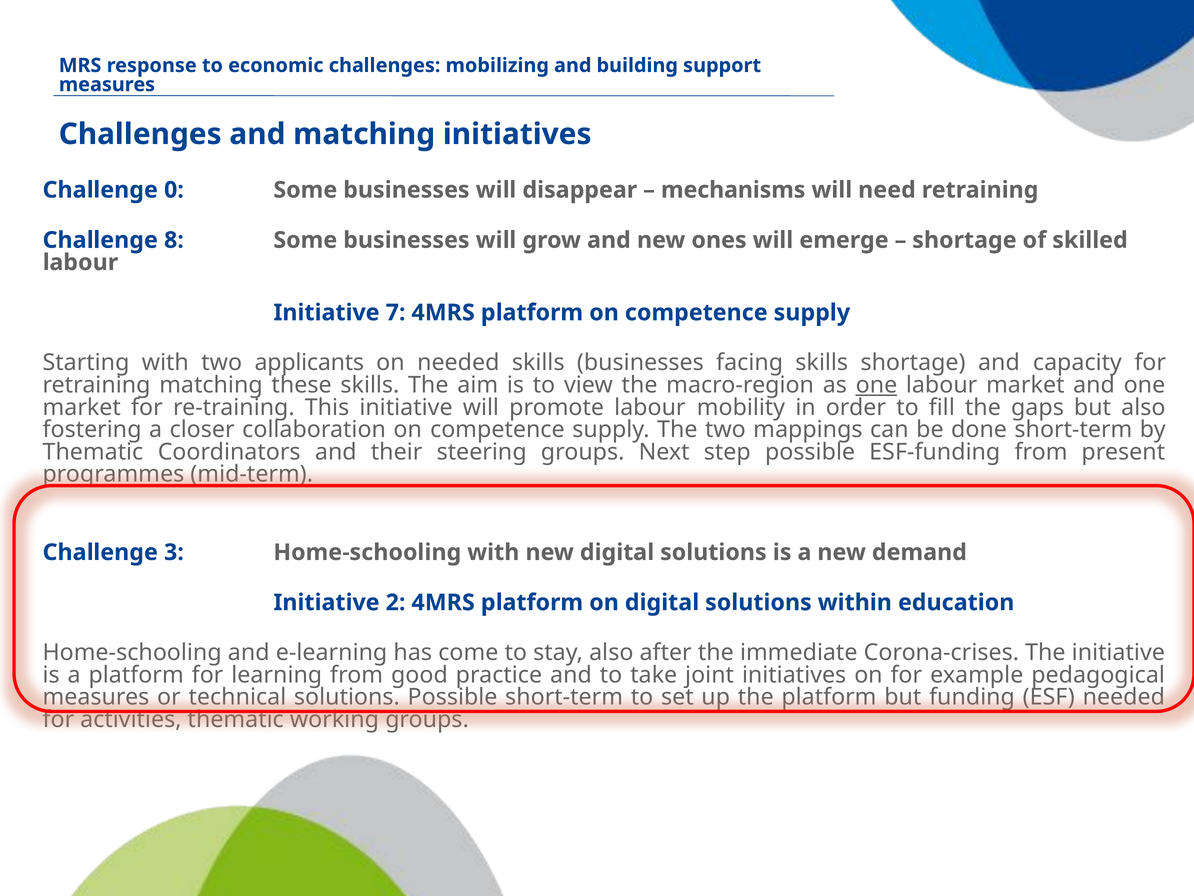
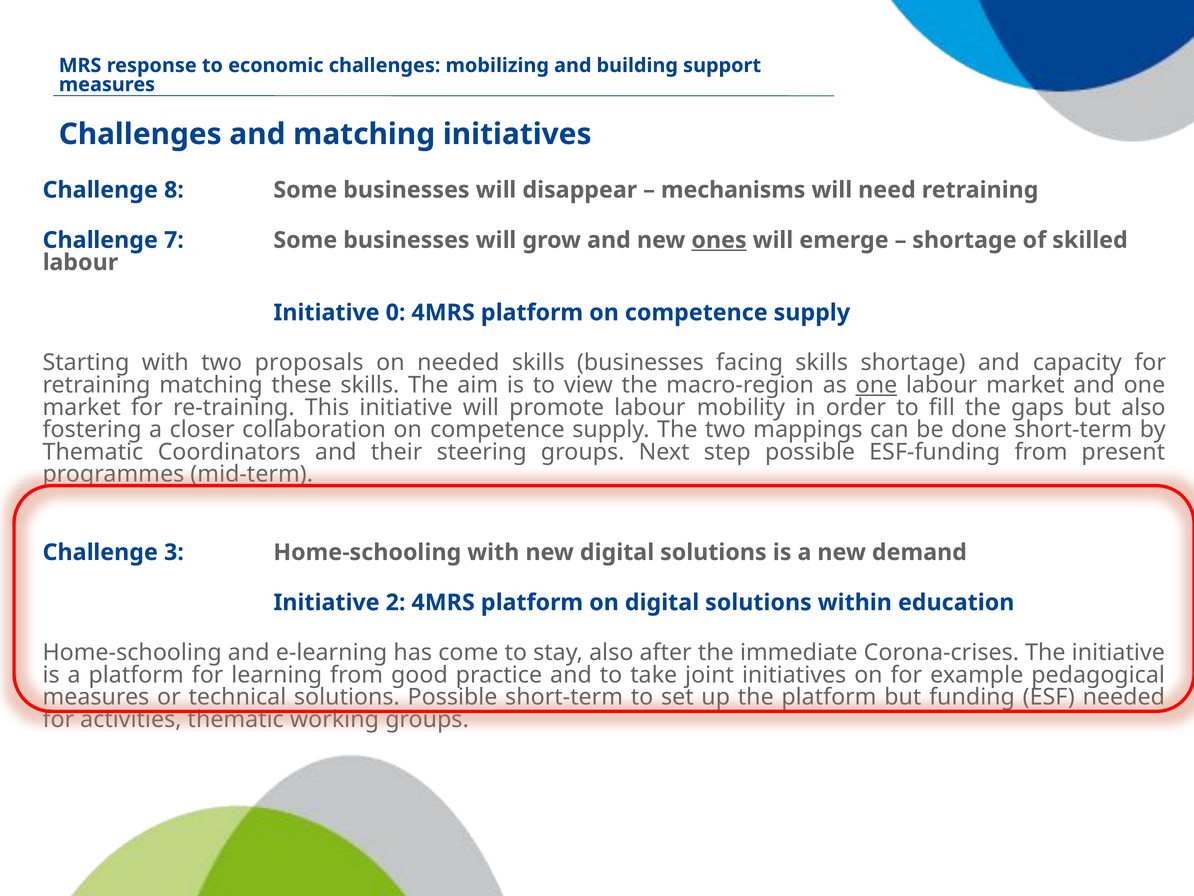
0: 0 -> 8 (174, 190)
8: 8 -> 7 (174, 240)
ones underline: none -> present (719, 240)
7: 7 -> 0 (396, 312)
applicants: applicants -> proposals (309, 363)
